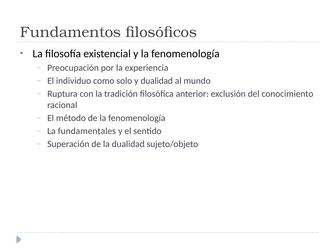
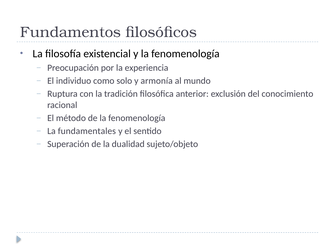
y dualidad: dualidad -> armonía (157, 81)
